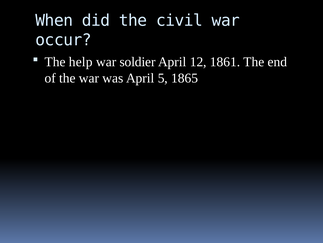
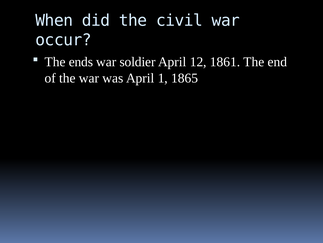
help: help -> ends (81, 62)
5: 5 -> 1 (163, 78)
